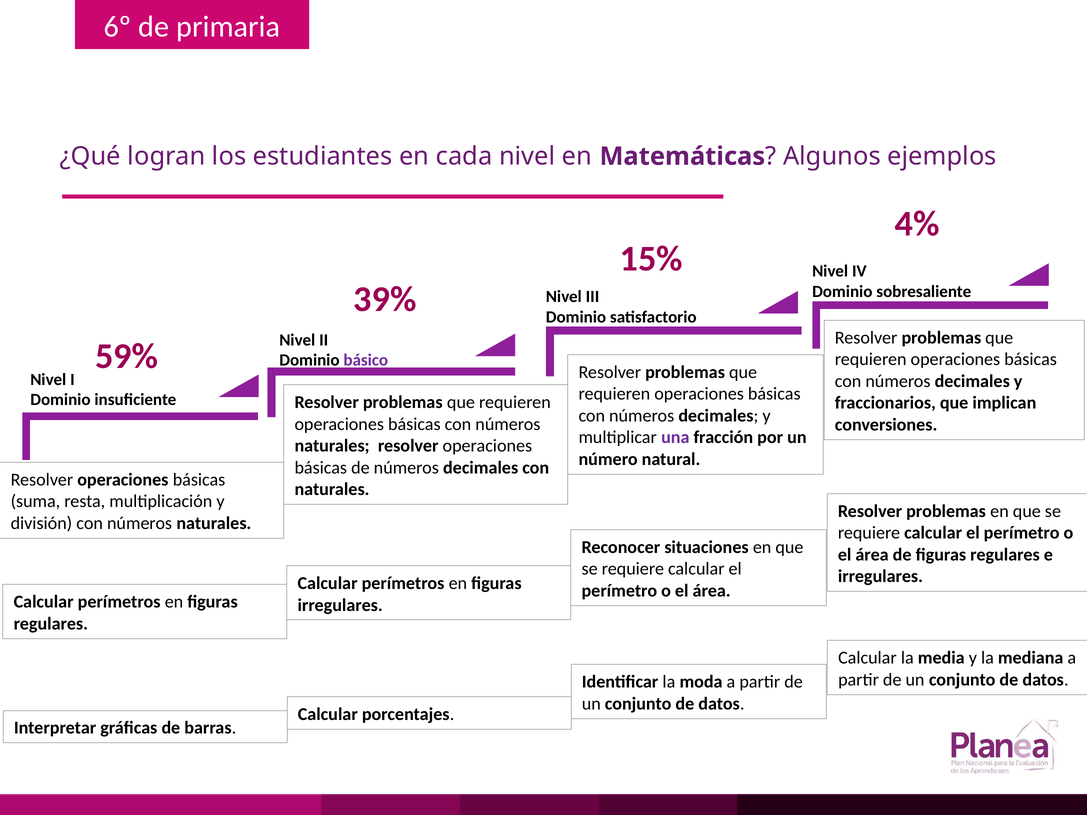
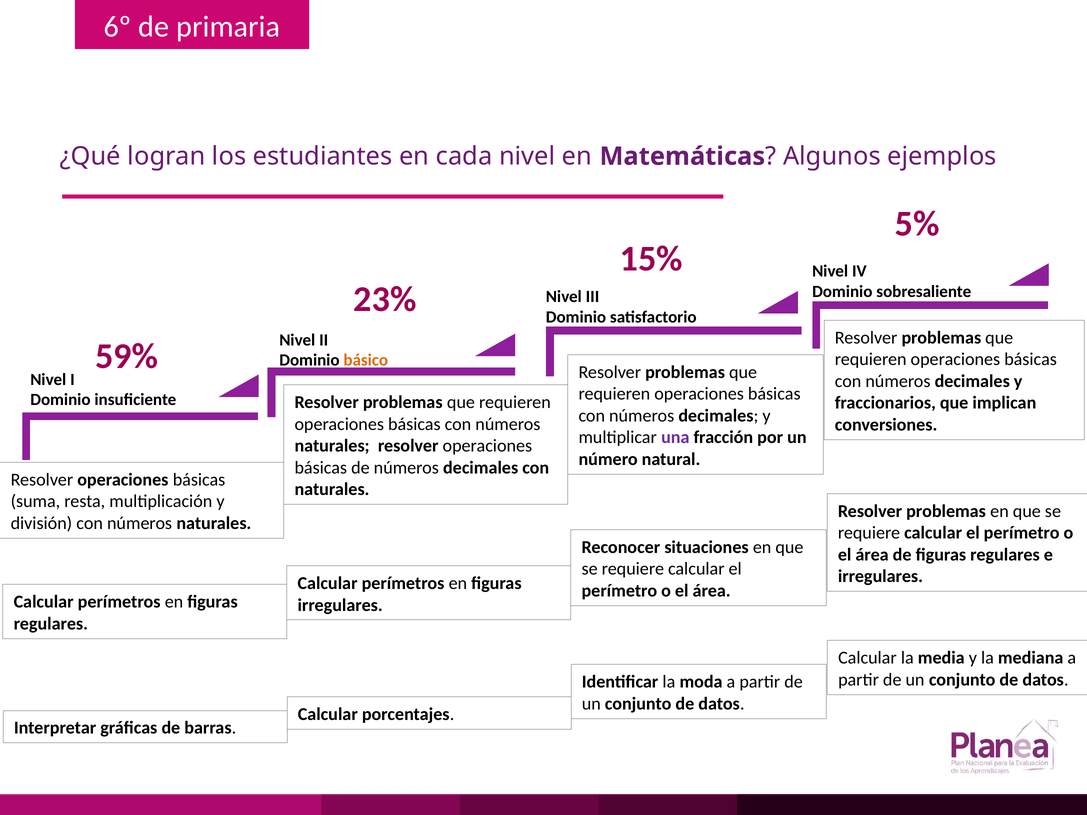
4%: 4% -> 5% (917, 224)
39%: 39% -> 23% (385, 299)
básico colour: purple -> orange (366, 360)
